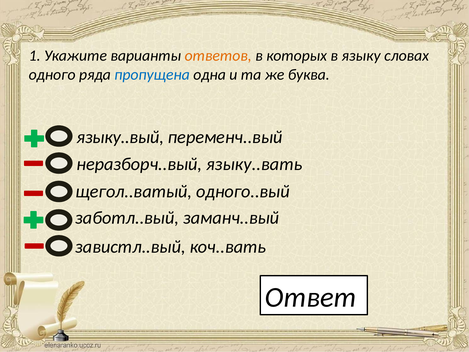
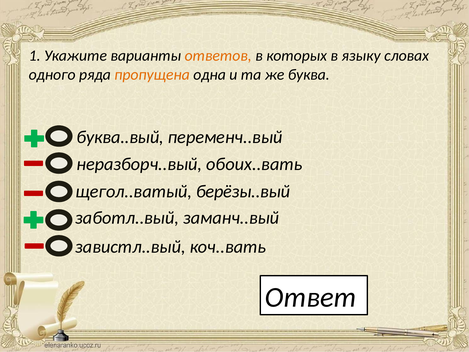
пропущена colour: blue -> orange (152, 74)
языку..вый: языку..вый -> буква..вый (120, 137)
языку..вать: языку..вать -> обоих..вать (254, 164)
одного..вый: одного..вый -> берёзы..вый (243, 191)
